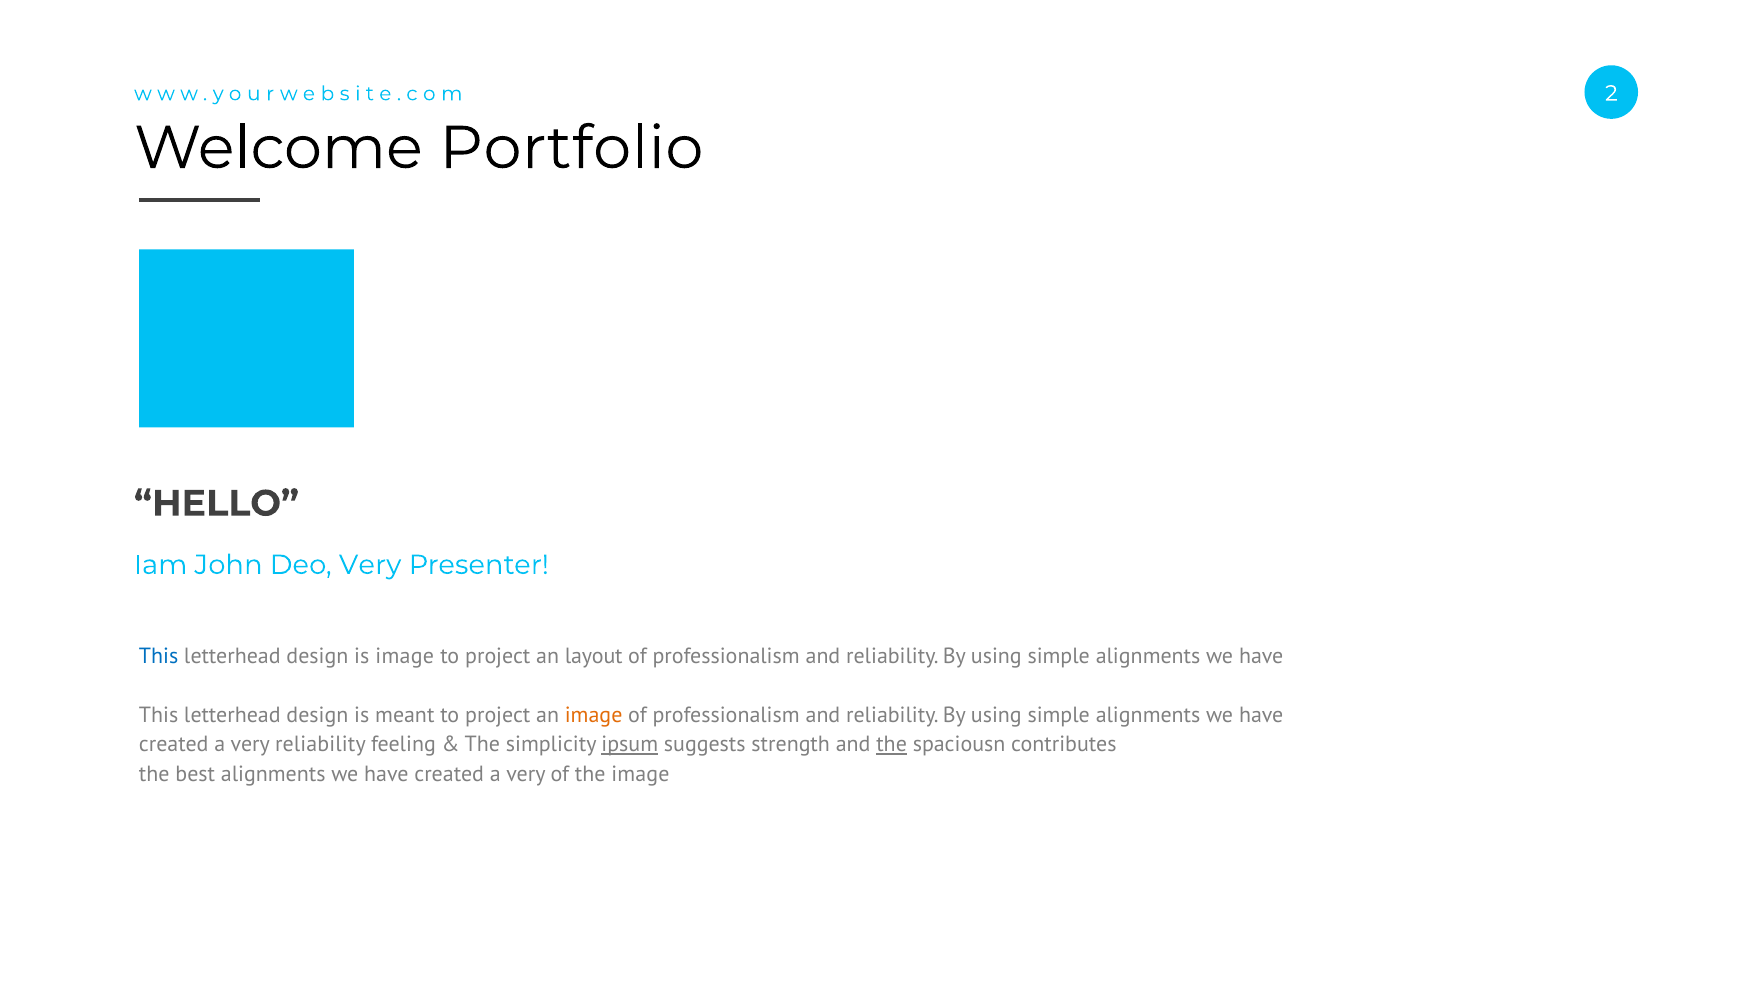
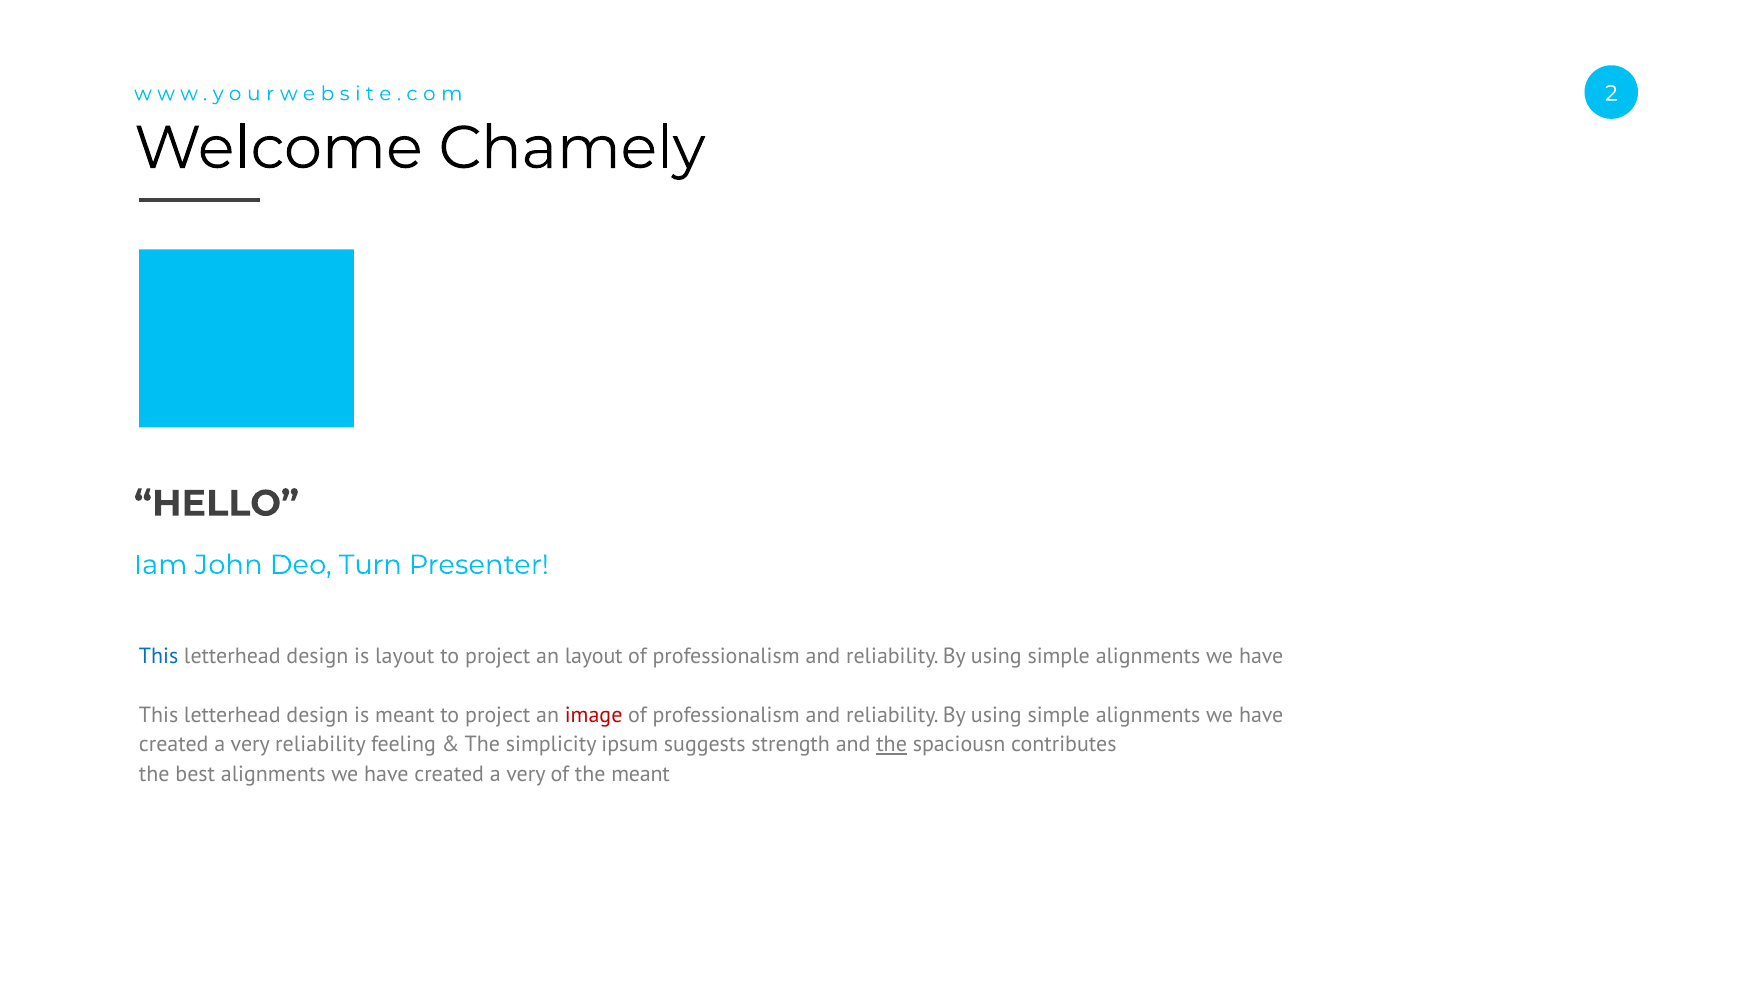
Portfolio: Portfolio -> Chamely (572, 148)
Deo Very: Very -> Turn (370, 565)
is image: image -> layout (405, 656)
image colour: orange -> red (594, 715)
ipsum underline: present -> none (630, 744)
the image: image -> meant (641, 773)
